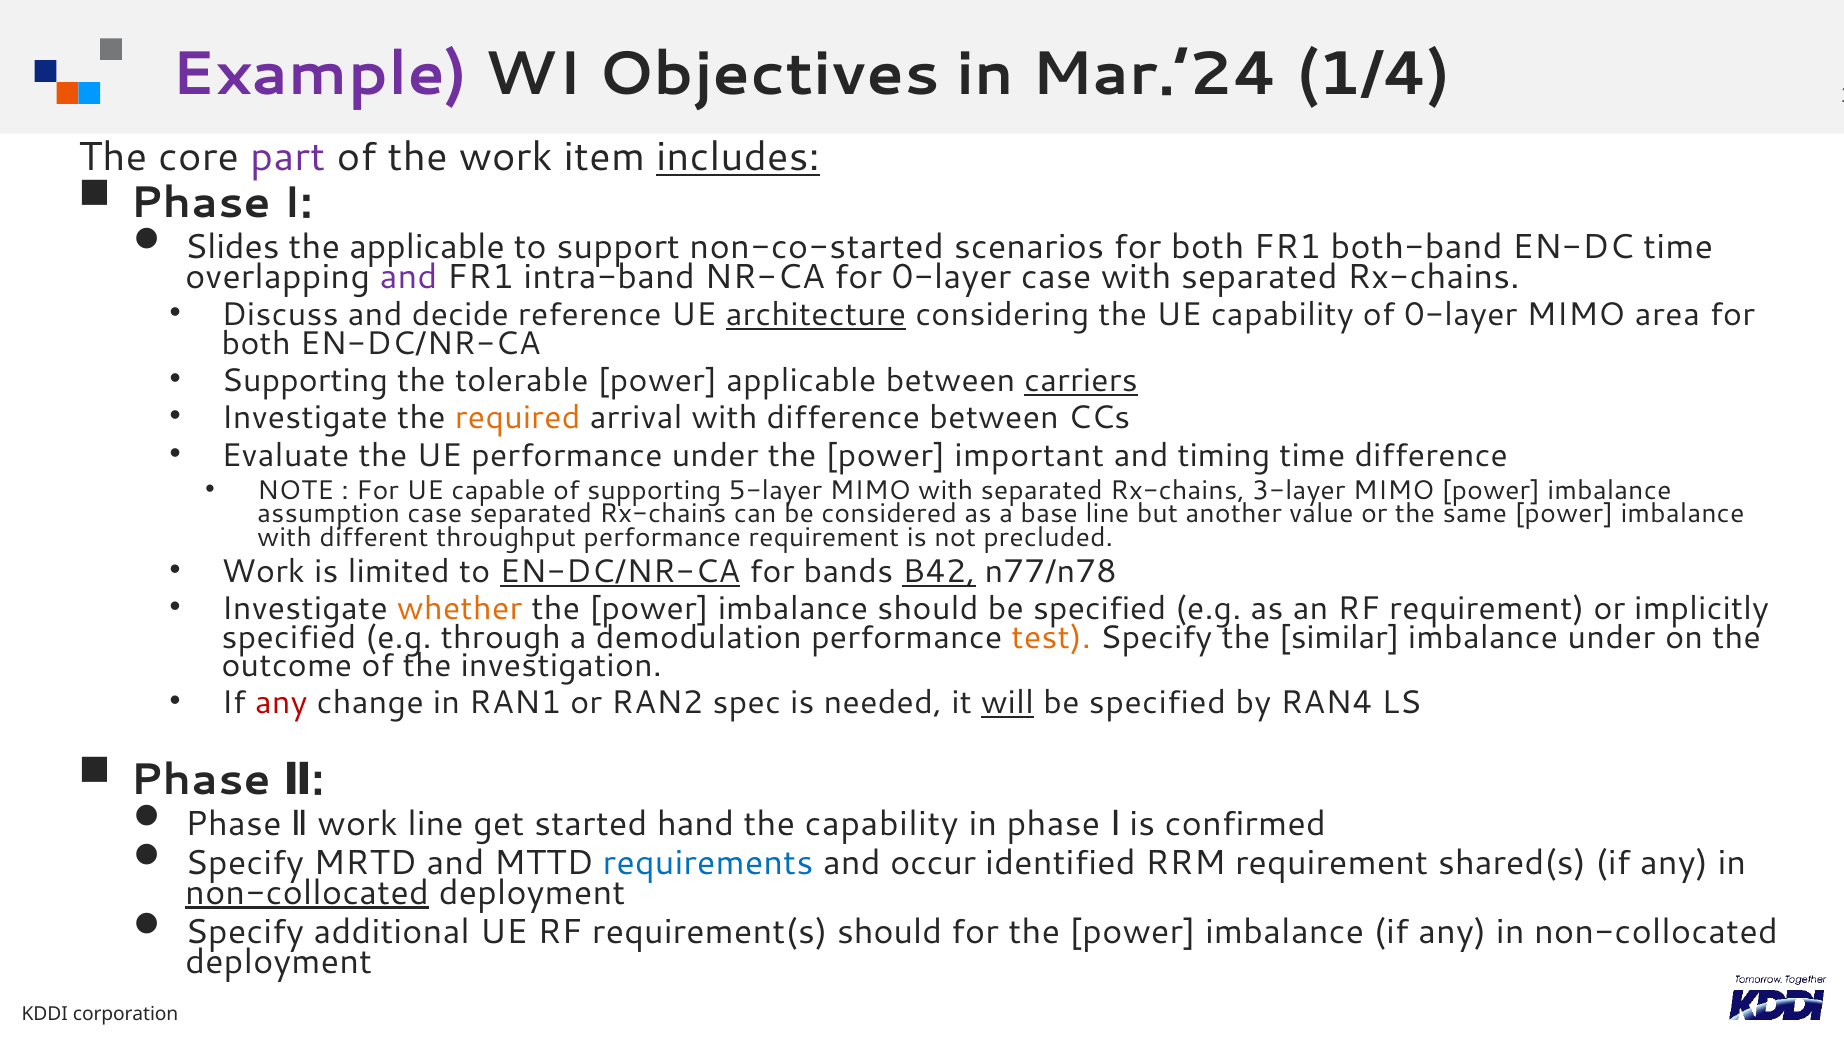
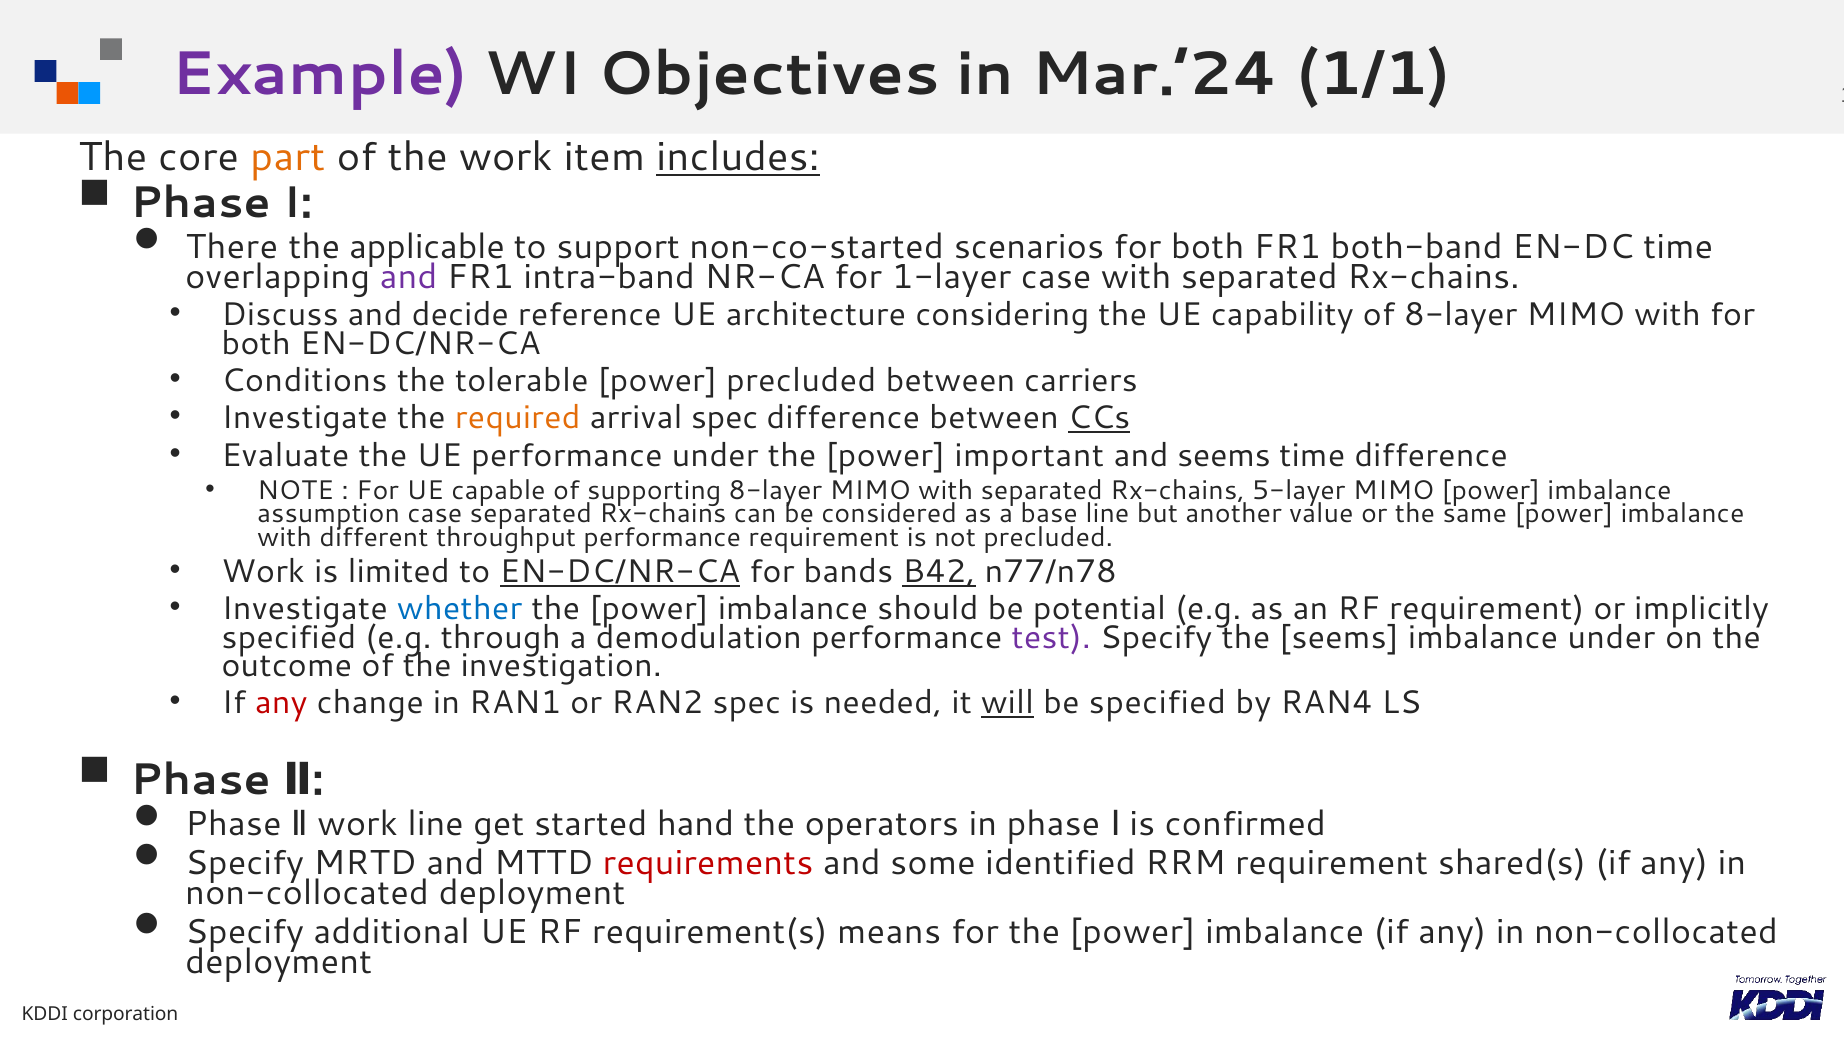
1/4: 1/4 -> 1/1 (1373, 74)
part colour: purple -> orange (288, 157)
Slides: Slides -> There (232, 247)
for 0-layer: 0-layer -> 1-layer (952, 277)
architecture underline: present -> none (816, 315)
of 0-layer: 0-layer -> 8-layer (1461, 315)
area: area -> with (1667, 315)
Supporting: Supporting -> Conditions (305, 381)
power applicable: applicable -> precluded (801, 381)
carriers underline: present -> none (1081, 381)
arrival with: with -> spec (725, 418)
CCs underline: none -> present (1099, 418)
and timing: timing -> seems (1224, 456)
supporting 5-layer: 5-layer -> 8-layer (775, 491)
3-layer: 3-layer -> 5-layer (1299, 491)
whether colour: orange -> blue (460, 609)
should be specified: specified -> potential (1100, 609)
test colour: orange -> purple (1051, 638)
the similar: similar -> seems (1339, 638)
the capability: capability -> operators (882, 824)
requirements colour: blue -> red (708, 863)
occur: occur -> some (933, 863)
non-collocated underline: present -> none (307, 893)
requirement(s should: should -> means (889, 932)
